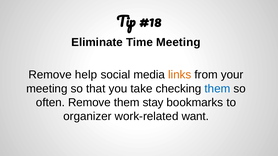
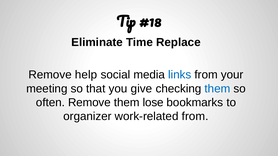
Time Meeting: Meeting -> Replace (178, 42)
links colour: orange -> blue (180, 75)
take: take -> give (141, 89)
stay: stay -> lose (153, 103)
work-related want: want -> from (195, 117)
